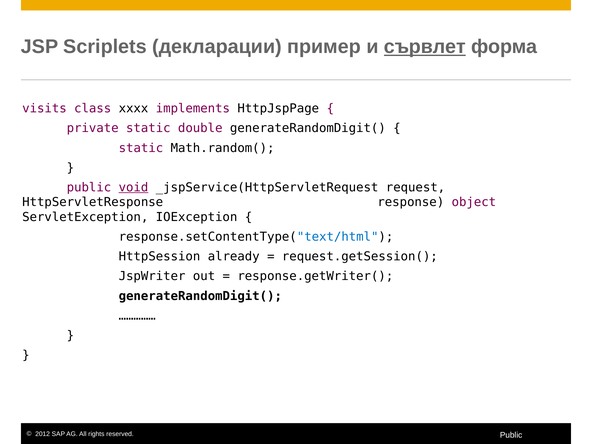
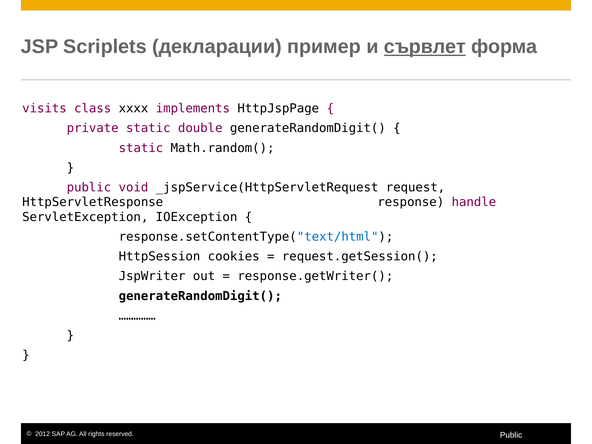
void underline: present -> none (133, 187)
object: object -> handle (474, 202)
already: already -> cookies (234, 257)
